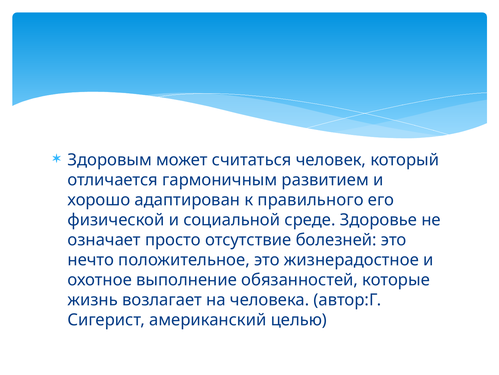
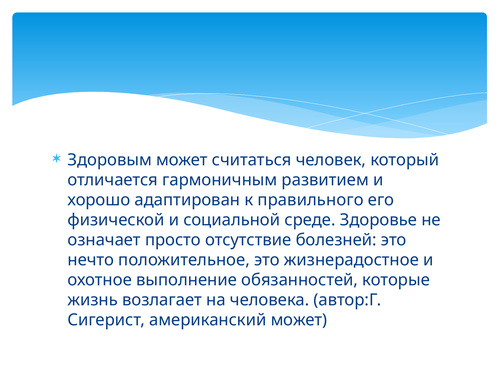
американский целью: целью -> может (299, 319)
